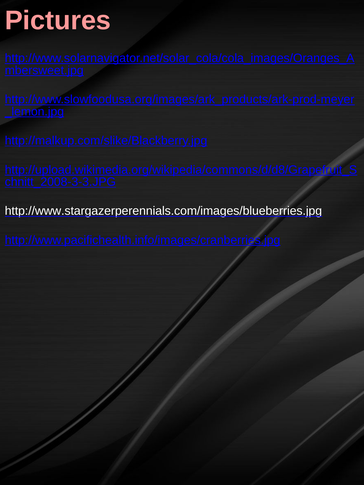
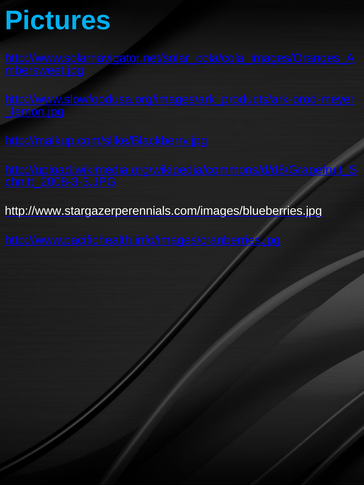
Pictures colour: pink -> light blue (58, 20)
